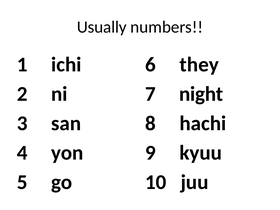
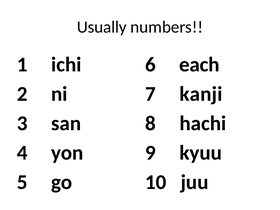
they: they -> each (199, 64)
night: night -> kanji (201, 94)
